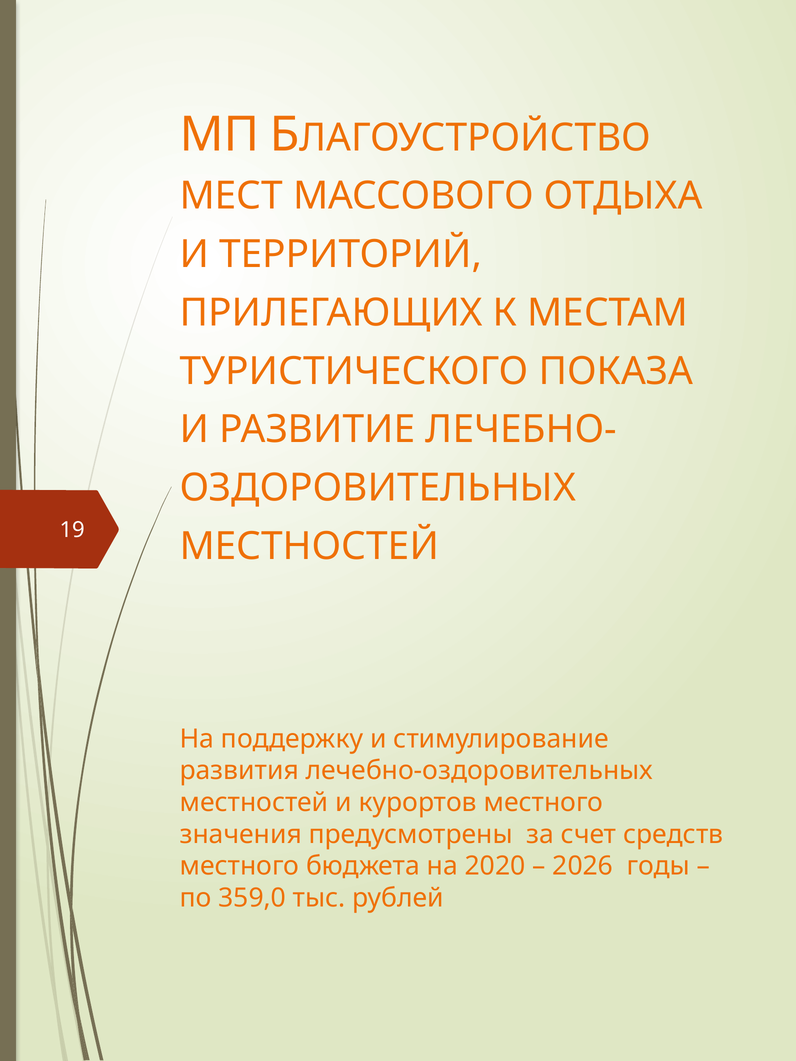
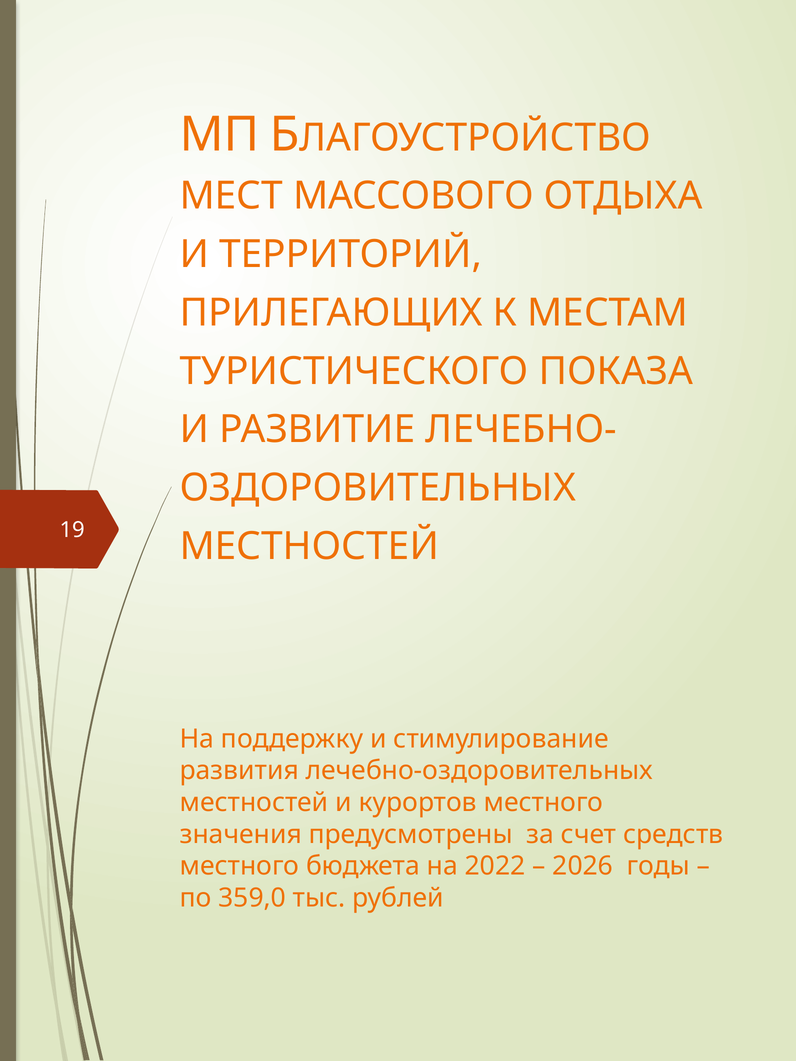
2020: 2020 -> 2022 (495, 866)
